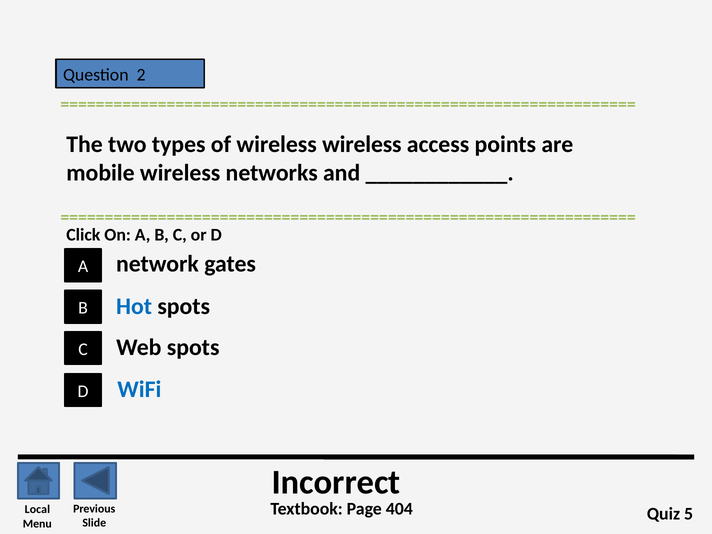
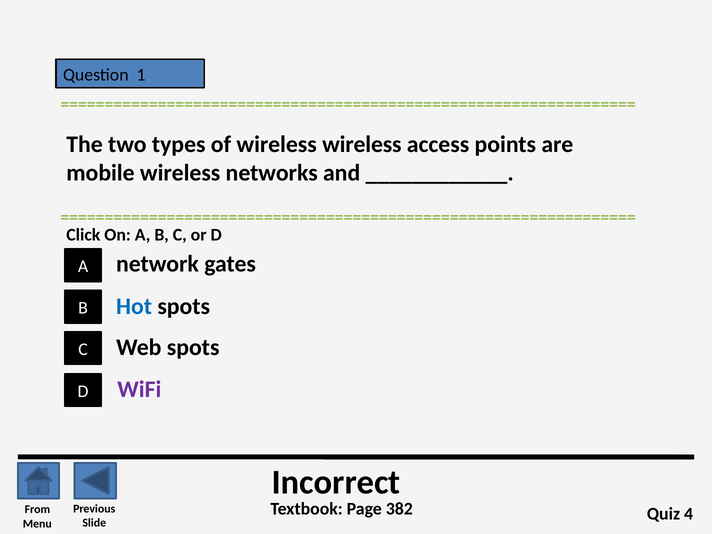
2: 2 -> 1 (141, 75)
WiFi colour: blue -> purple (139, 389)
404: 404 -> 382 (399, 509)
Local: Local -> From (37, 509)
5: 5 -> 4 (689, 514)
